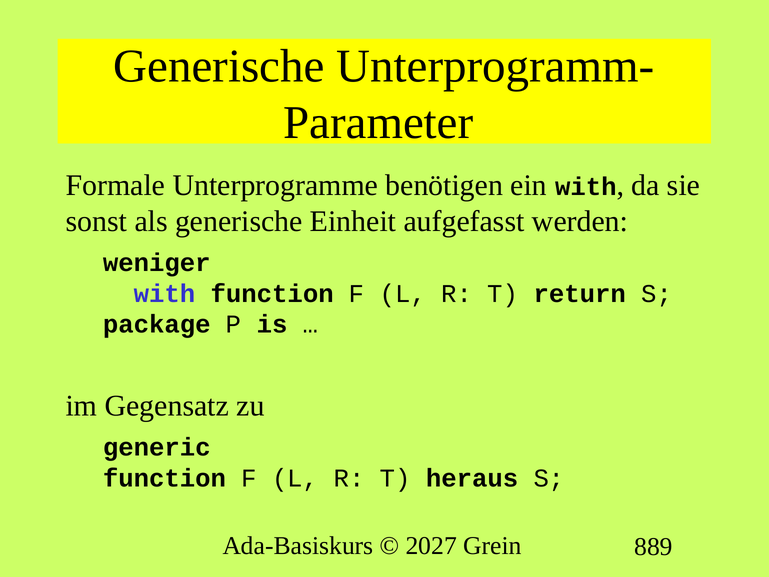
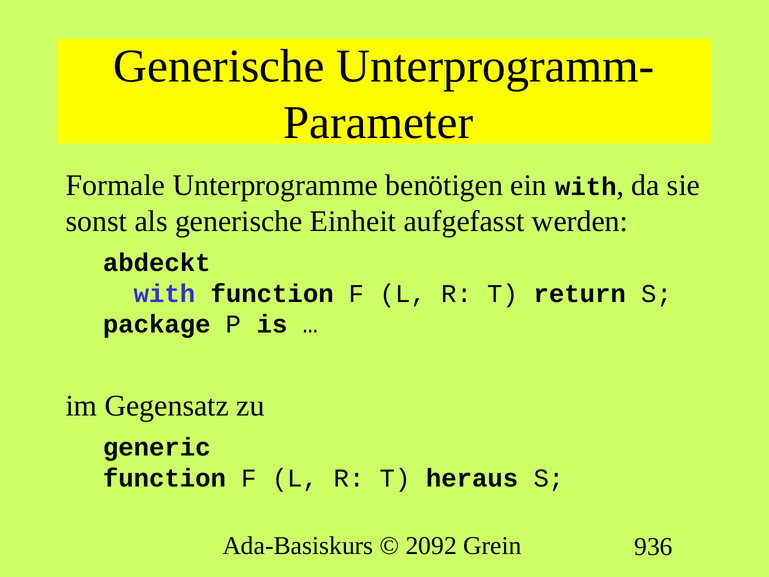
weniger: weniger -> abdeckt (157, 263)
2027: 2027 -> 2092 (431, 546)
889: 889 -> 936 (653, 547)
